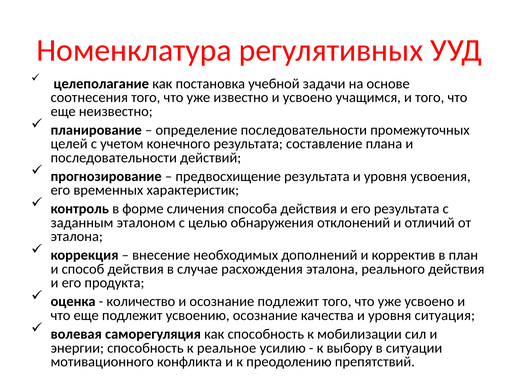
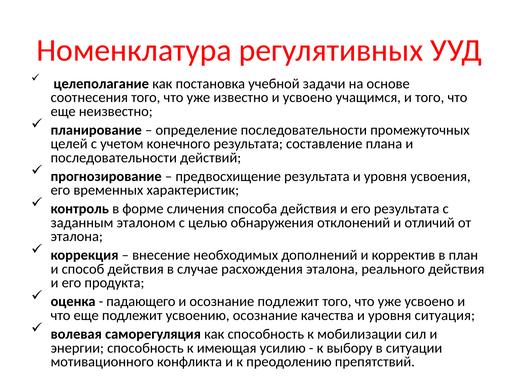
количество: количество -> падающего (141, 302)
реальное: реальное -> имеющая (227, 348)
